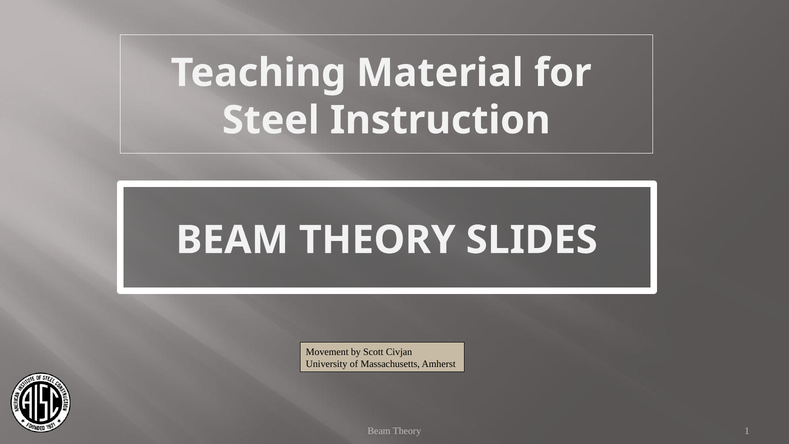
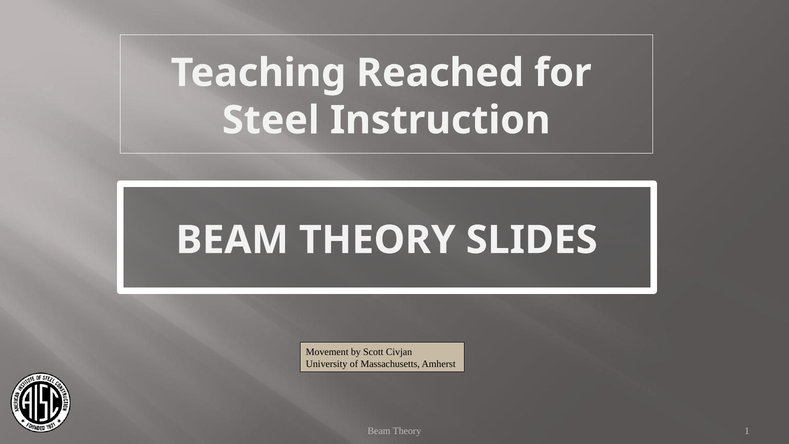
Material: Material -> Reached (440, 73)
